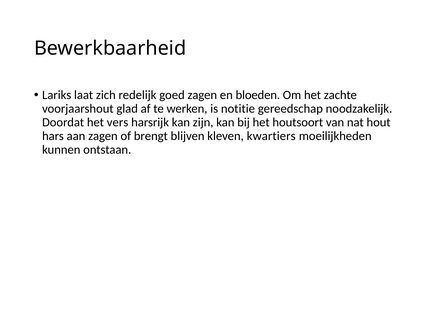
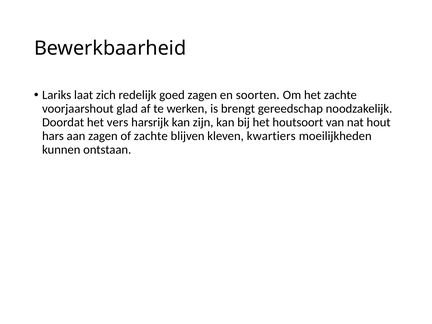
bloeden: bloeden -> soorten (258, 95)
notitie: notitie -> brengt (238, 109)
of brengt: brengt -> zachte (151, 136)
